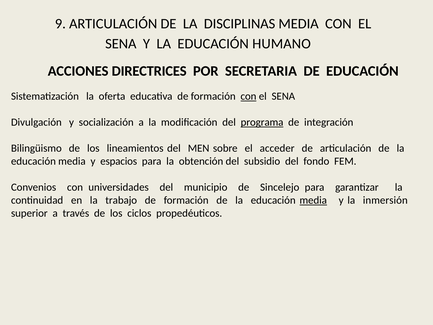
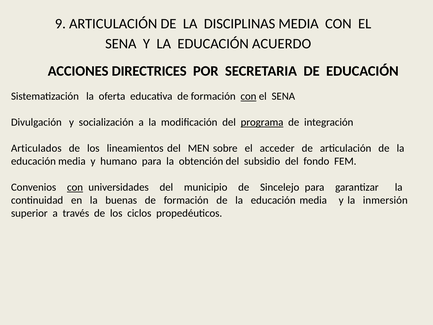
HUMANO: HUMANO -> ACUERDO (282, 44)
Bilingüismo: Bilingüismo -> Articulados (36, 148)
espacios: espacios -> humano (119, 161)
con underline: none -> present (75, 187)
trabajo: trabajo -> buenas (121, 200)
media underline: present -> none (313, 200)
